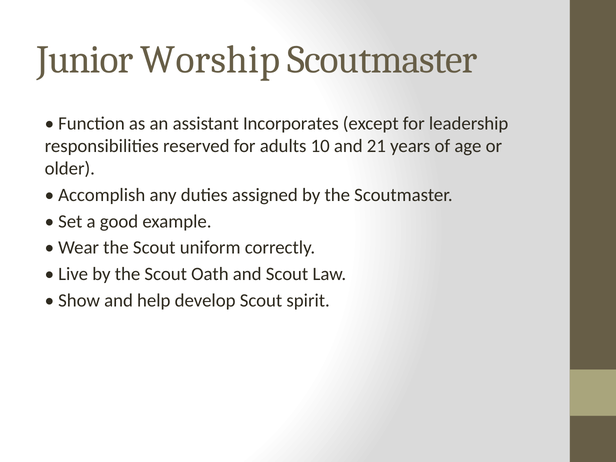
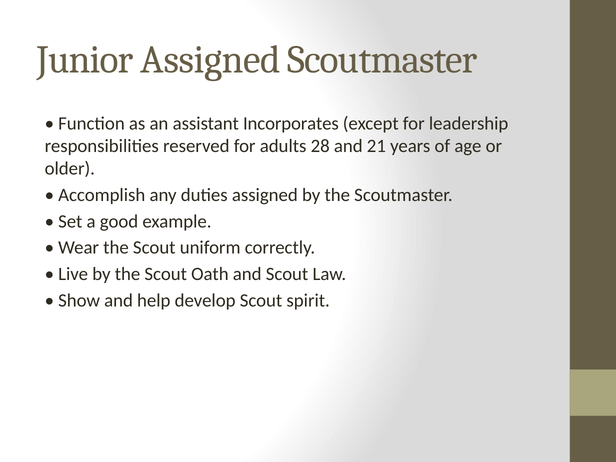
Junior Worship: Worship -> Assigned (211, 60)
10: 10 -> 28 (320, 146)
